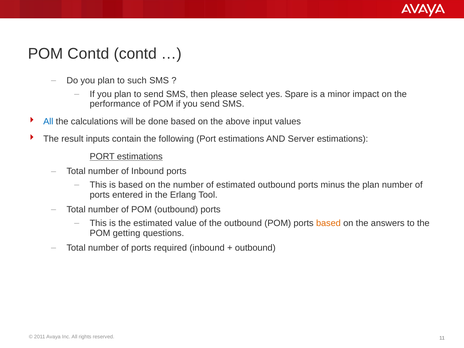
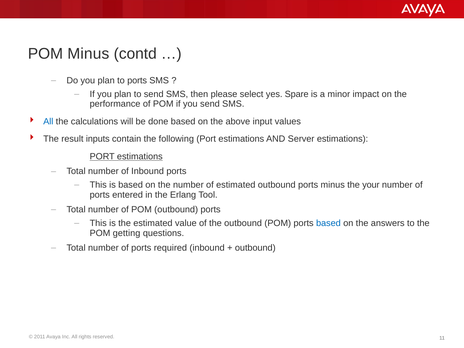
POM Contd: Contd -> Minus (88, 54)
to such: such -> ports (137, 81)
the plan: plan -> your (371, 185)
based colour: orange -> blue (328, 223)
